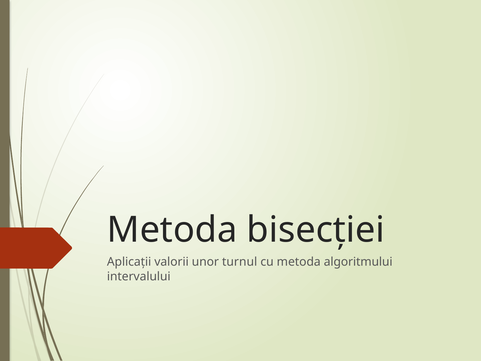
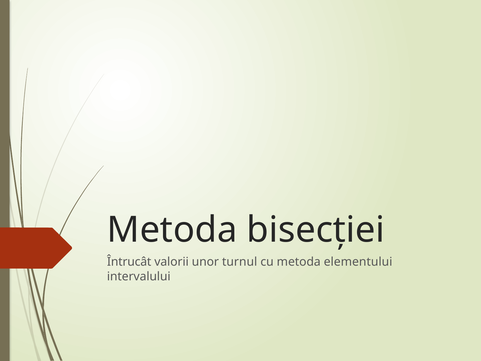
Aplicaţii: Aplicaţii -> Întrucât (129, 262)
algoritmului: algoritmului -> elementului (358, 262)
